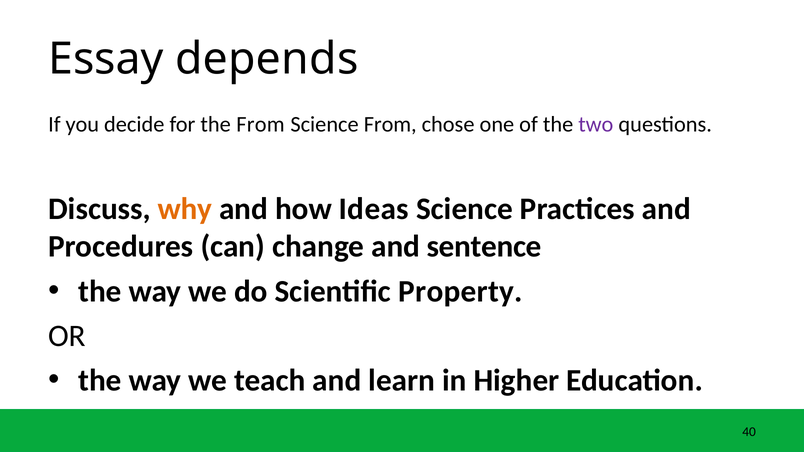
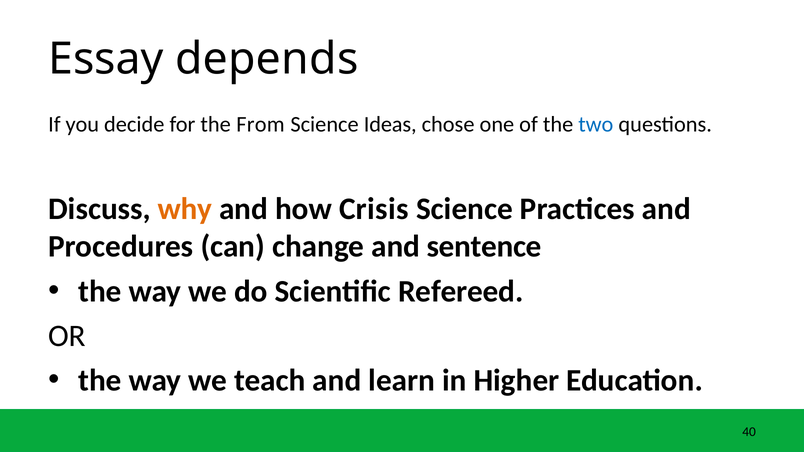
Science From: From -> Ideas (390, 125)
two colour: purple -> blue (596, 125)
Ideas: Ideas -> Crisis (374, 209)
Property: Property -> Refereed (461, 291)
